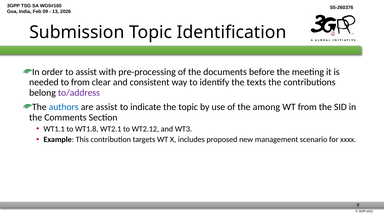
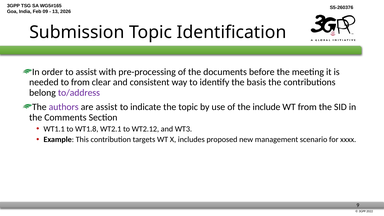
texts: texts -> basis (256, 82)
authors colour: blue -> purple (64, 107)
among: among -> include (267, 107)
